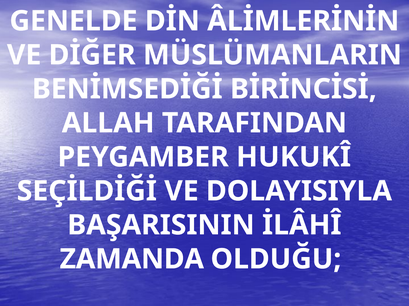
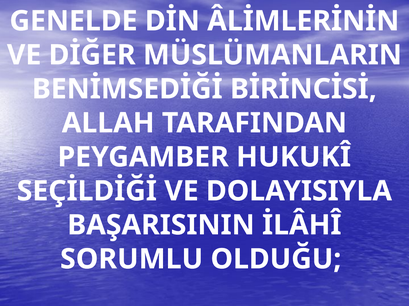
ZAMANDA: ZAMANDA -> SORUMLU (132, 260)
